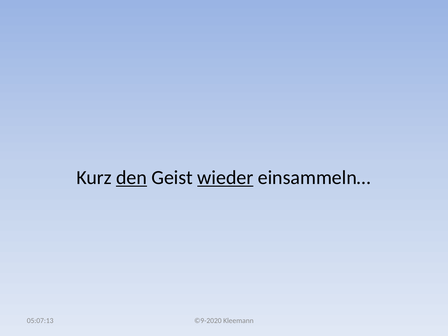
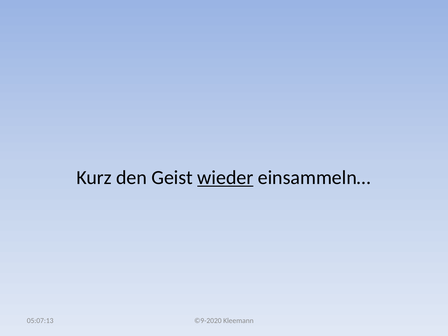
den underline: present -> none (132, 178)
